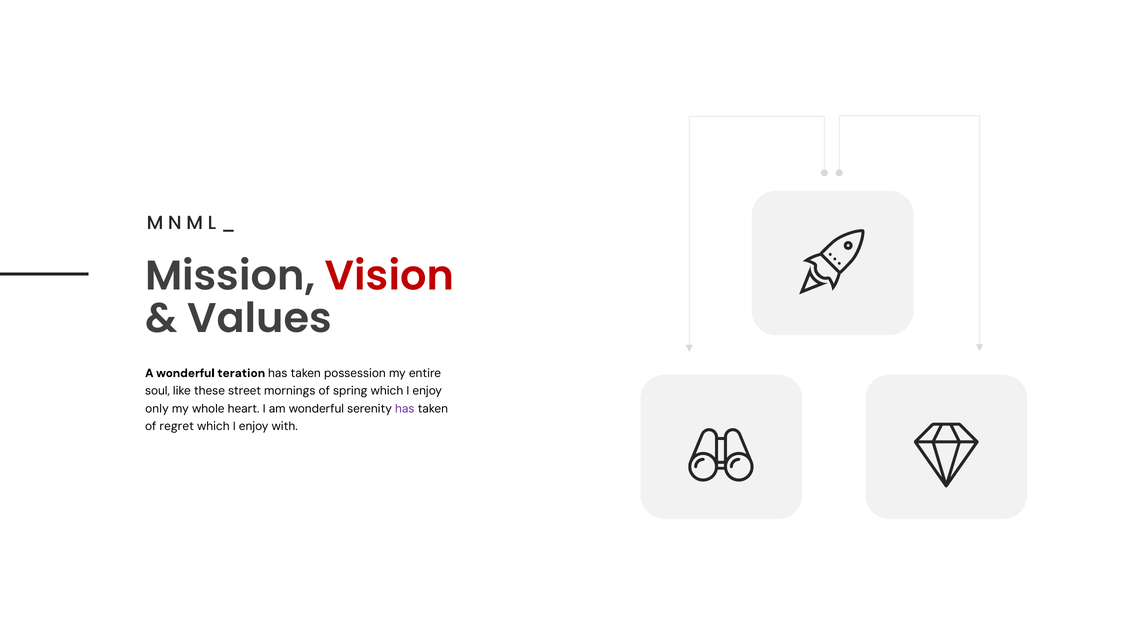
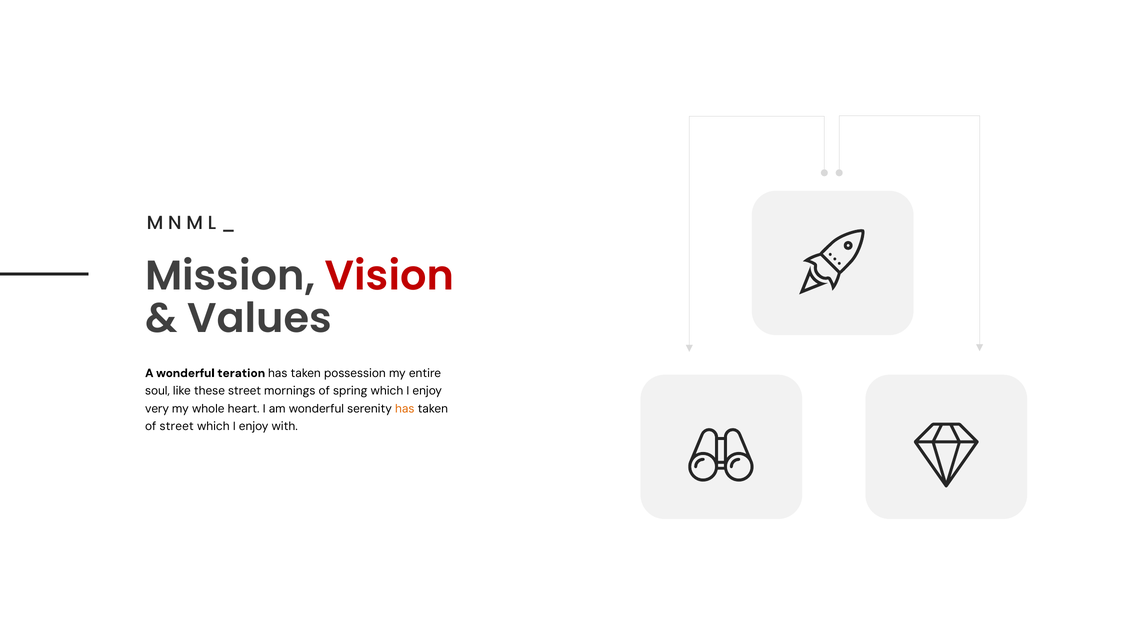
only: only -> very (157, 409)
has colour: purple -> orange (405, 409)
of regret: regret -> street (177, 427)
